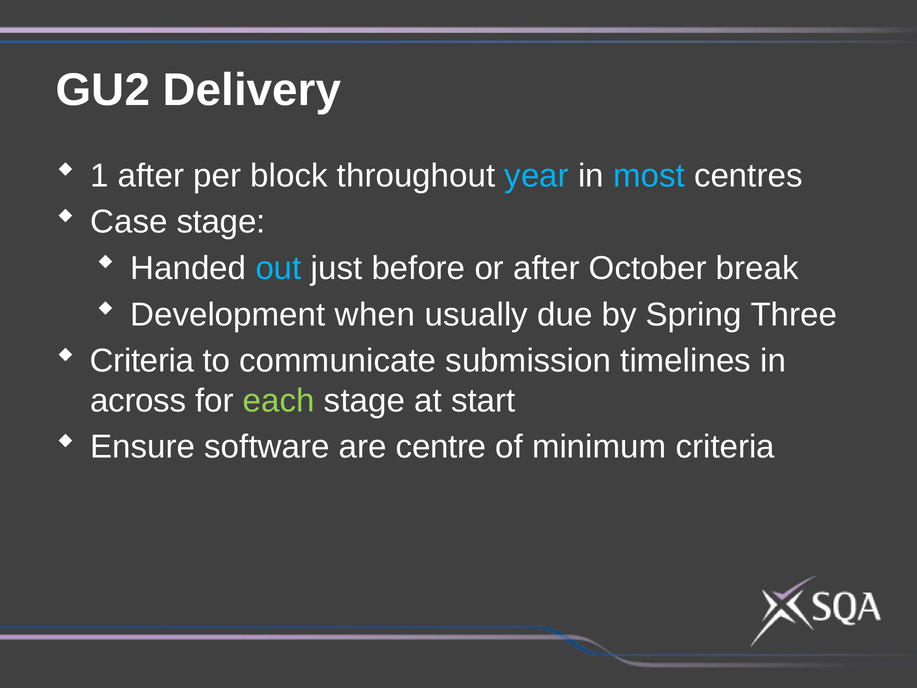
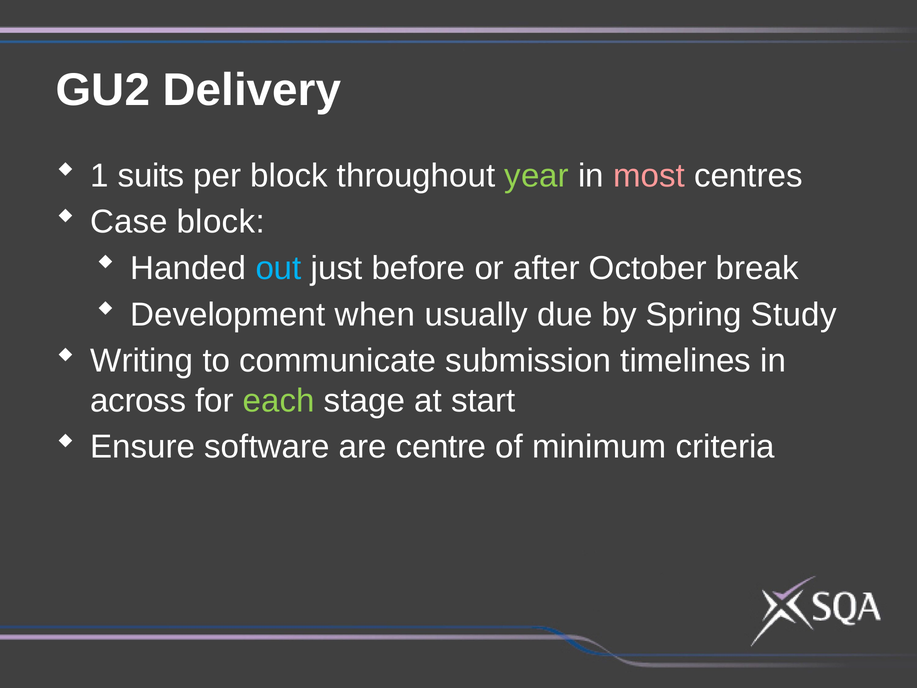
1 after: after -> suits (151, 176)
year colour: light blue -> light green (537, 176)
most colour: light blue -> pink (649, 176)
Case stage: stage -> block (221, 222)
Three: Three -> Study (794, 315)
Criteria: Criteria -> Writing (142, 361)
